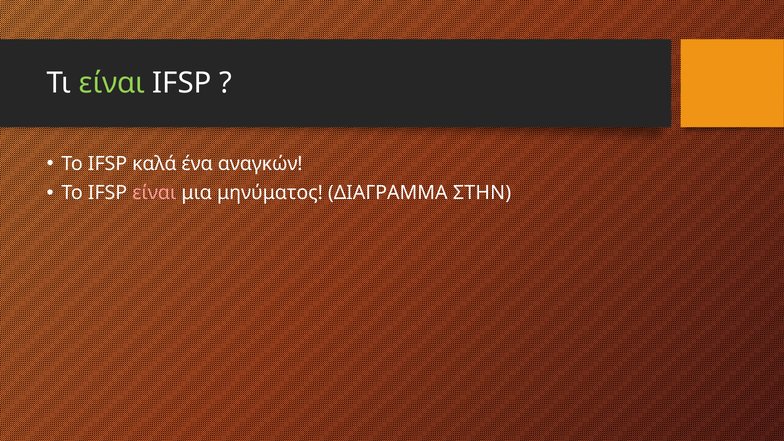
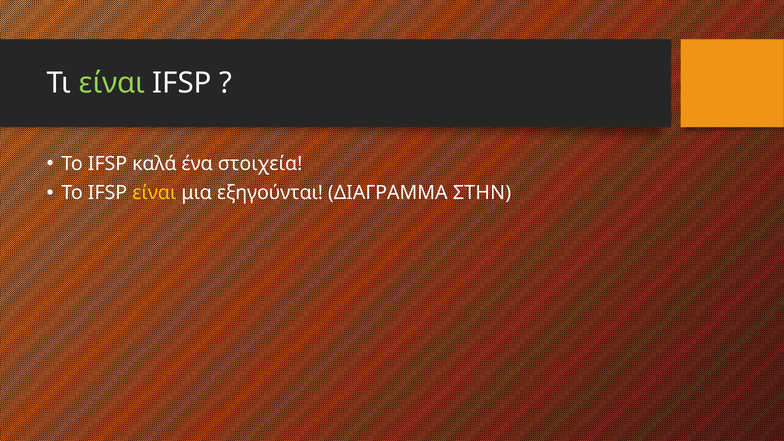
αναγκών: αναγκών -> στοιχεία (260, 164)
είναι colour: pink -> yellow (154, 193)
μηνύματος: μηνύματος -> εξηγούνται (270, 193)
